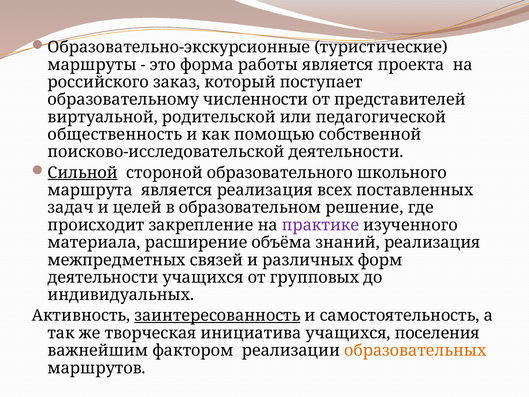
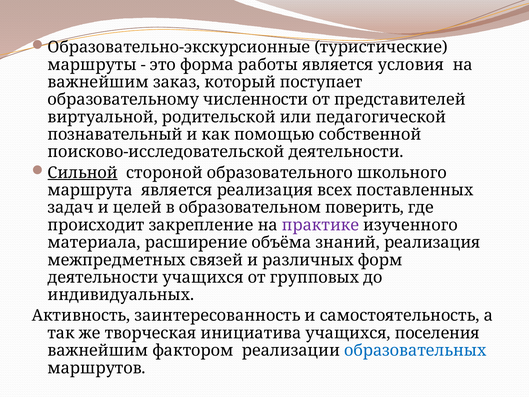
проекта: проекта -> условия (411, 65)
российского: российского -> важнейшим (98, 82)
общественность: общественность -> познавательный (115, 134)
решение: решение -> поверить (365, 207)
заинтересованность underline: present -> none (217, 315)
образовательных colour: orange -> blue (415, 350)
